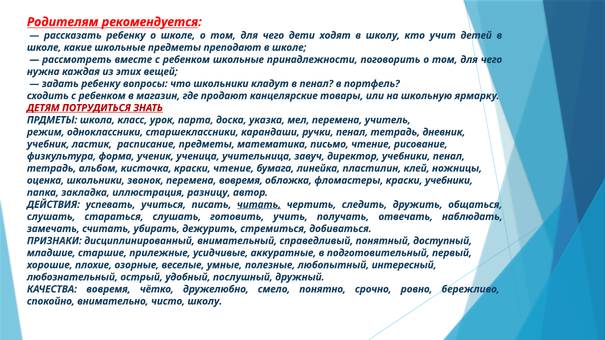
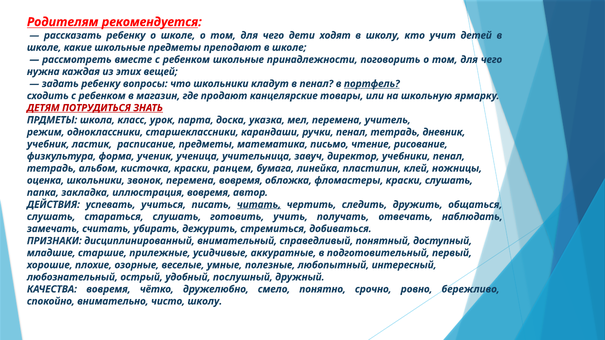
портфель underline: none -> present (372, 84)
краски чтение: чтение -> ранцем (234, 168)
краски учебники: учебники -> слушать (449, 181)
иллюстрация разницу: разницу -> вовремя (209, 193)
